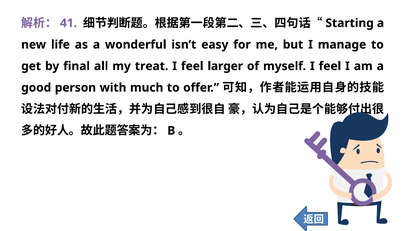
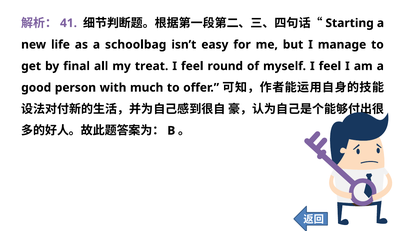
wonderful: wonderful -> schoolbag (136, 45)
larger: larger -> round (225, 66)
